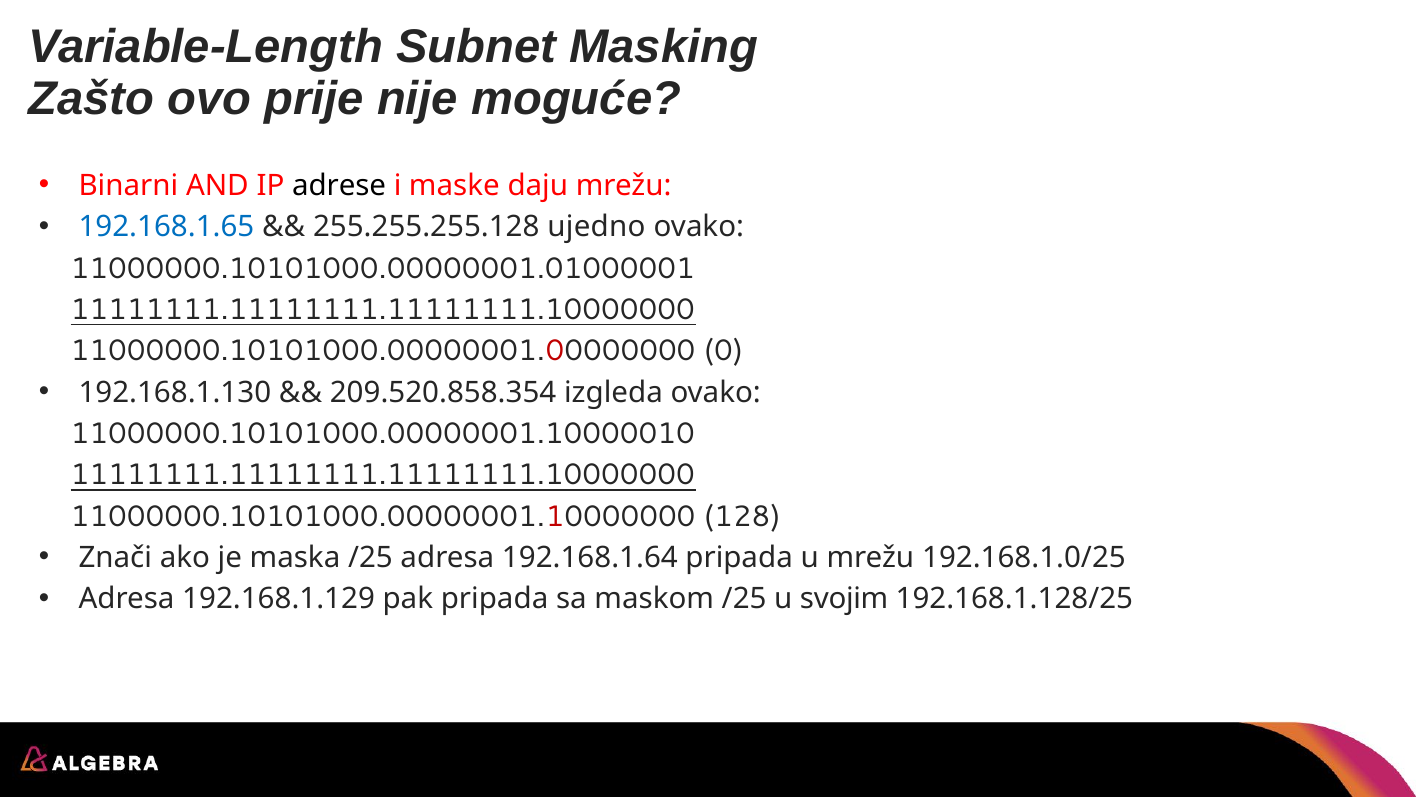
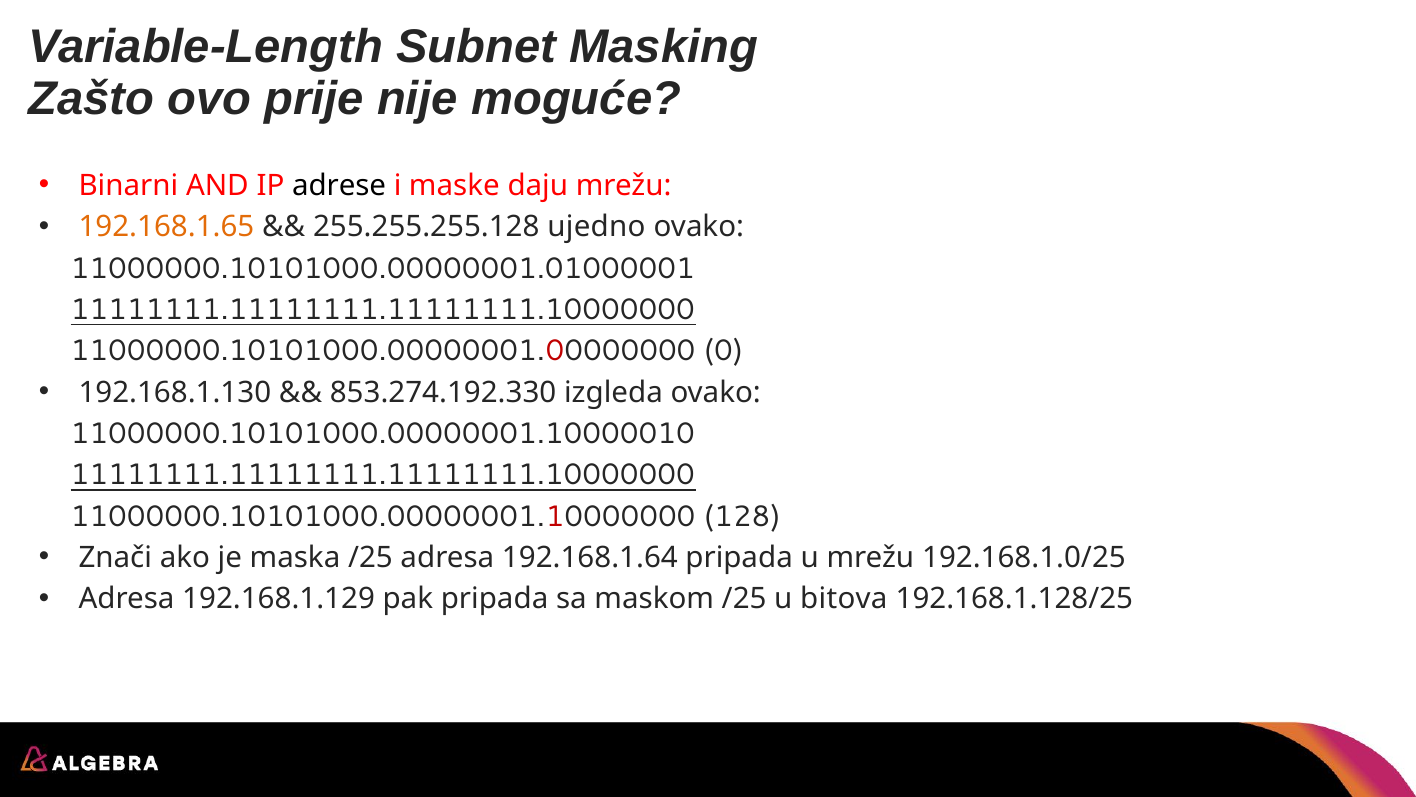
192.168.1.65 colour: blue -> orange (166, 227)
209.520.858.354: 209.520.858.354 -> 853.274.192.330 (443, 392)
svojim: svojim -> bitova (844, 599)
